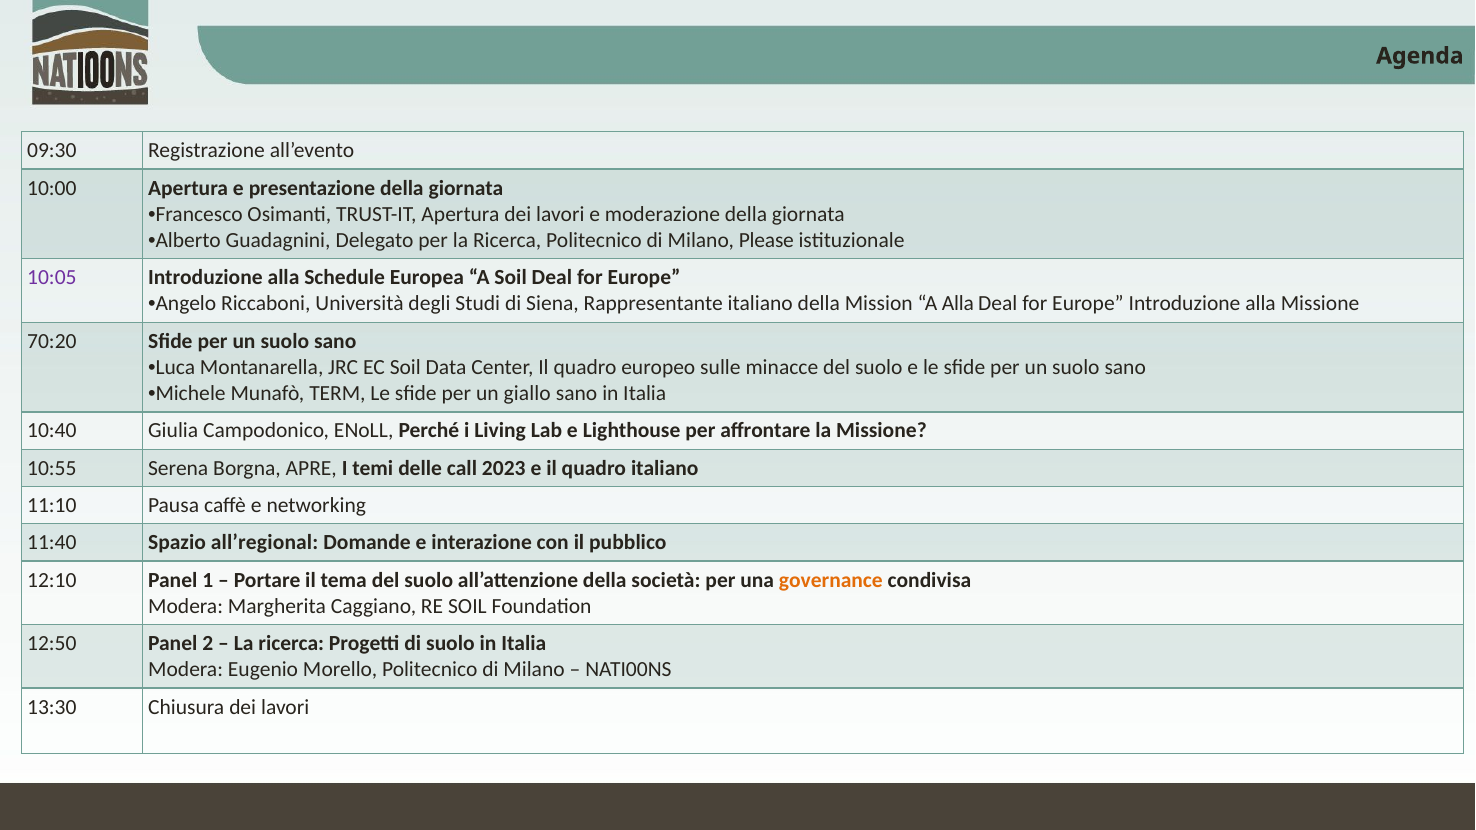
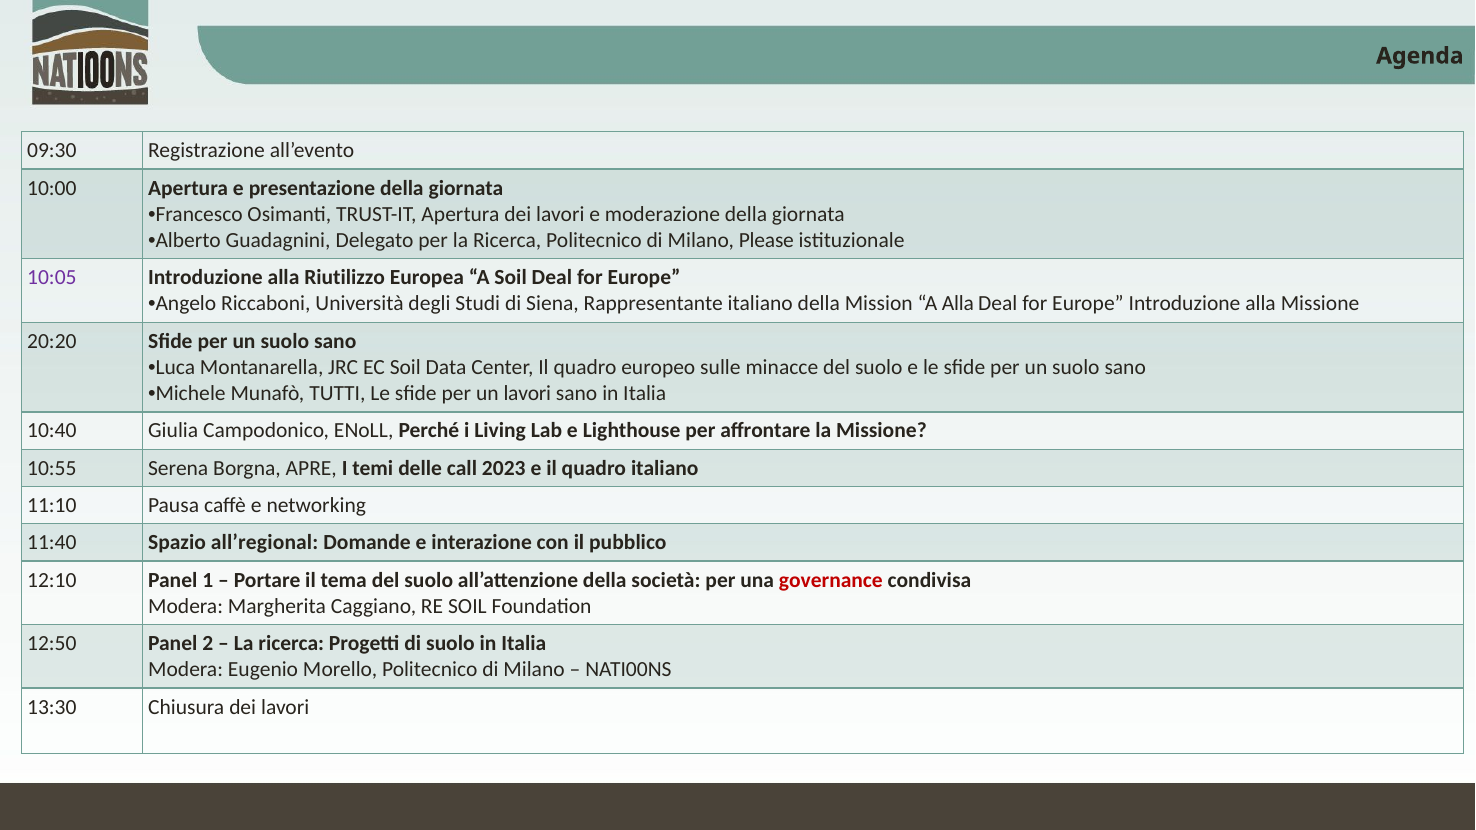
Schedule: Schedule -> Riutilizzo (345, 278)
70:20: 70:20 -> 20:20 (52, 341)
TERM: TERM -> TUTTI (337, 394)
un giallo: giallo -> lavori (527, 394)
governance colour: orange -> red (831, 580)
